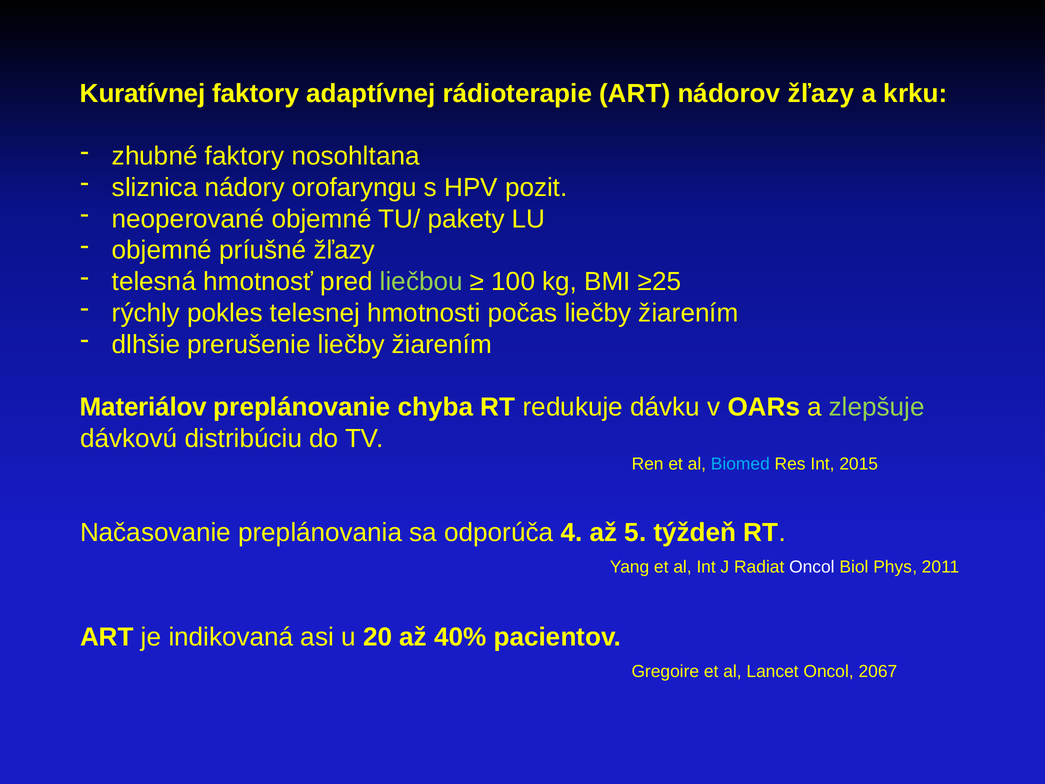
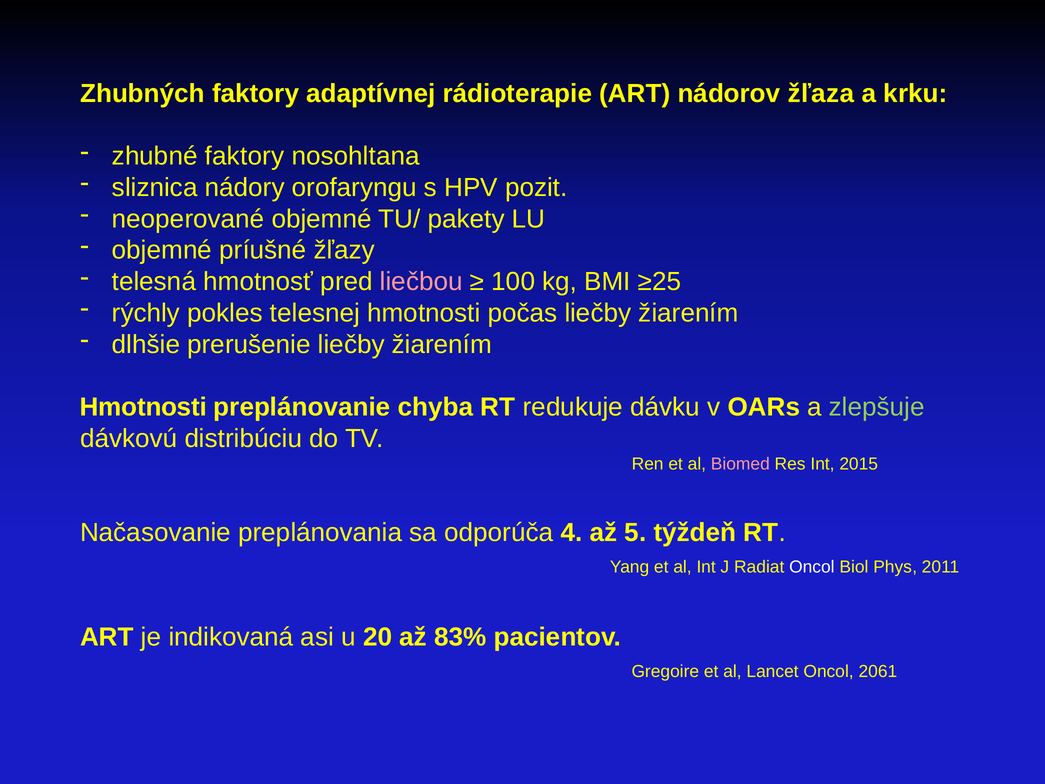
Kuratívnej: Kuratívnej -> Zhubných (142, 94)
nádorov žľazy: žľazy -> žľaza (821, 94)
liečbou colour: light green -> pink (421, 282)
Materiálov: Materiálov -> Hmotnosti (143, 407)
Biomed colour: light blue -> pink (740, 464)
40%: 40% -> 83% (460, 637)
2067: 2067 -> 2061 (878, 671)
